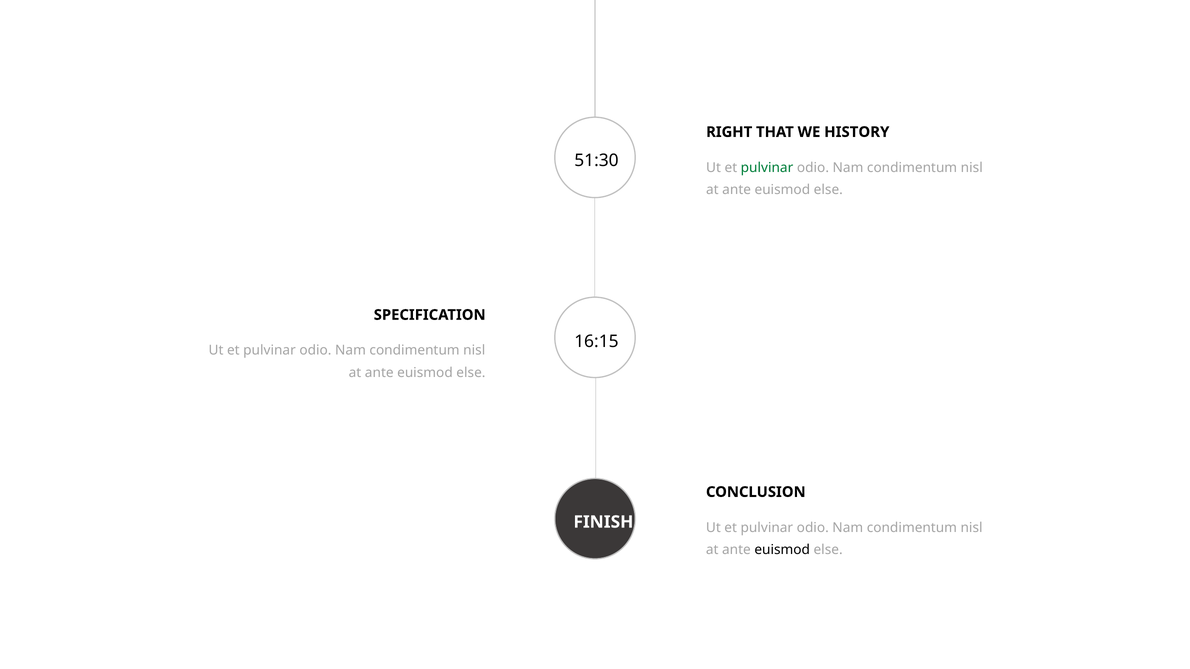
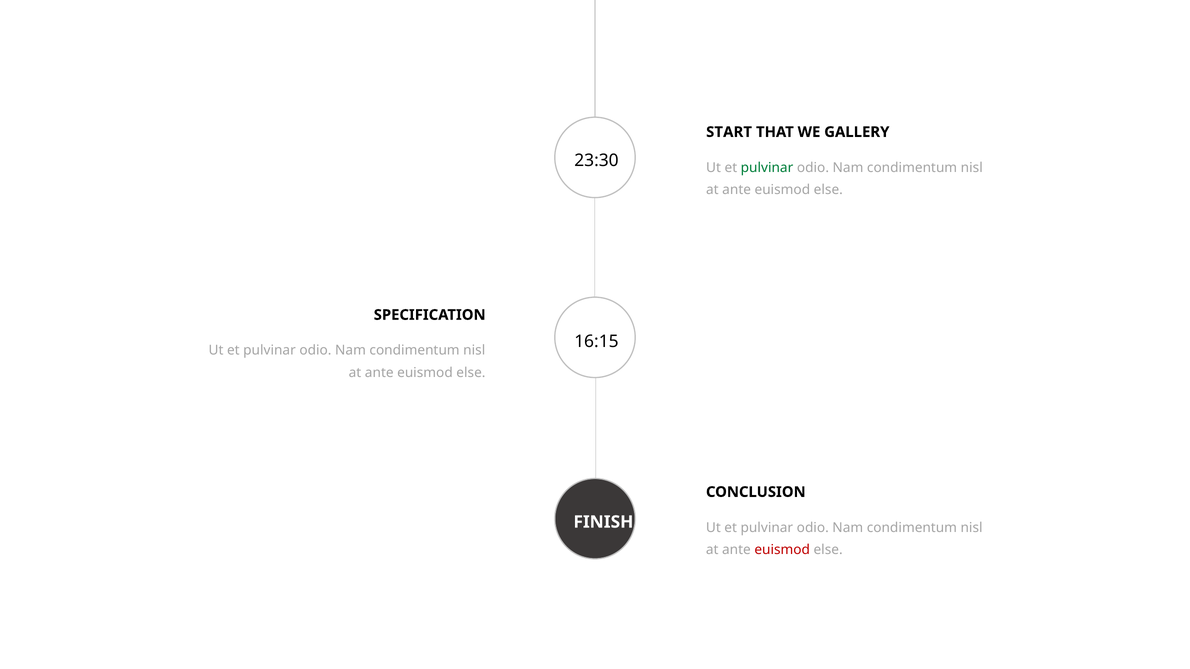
RIGHT: RIGHT -> START (729, 132)
HISTORY: HISTORY -> GALLERY (857, 132)
51:30: 51:30 -> 23:30 (596, 161)
euismod colour: black -> red (782, 550)
